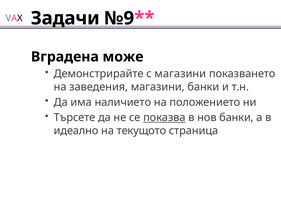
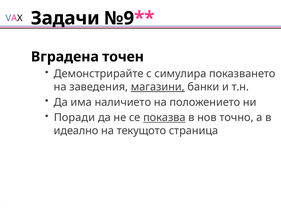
може: може -> точен (123, 57)
с магазини: магазини -> симулира (180, 74)
магазини underline: none -> present (158, 87)
Търсете: Търсете -> Поради (74, 117)
нов банки: банки -> точно (236, 117)
